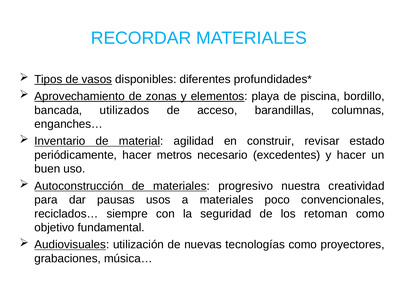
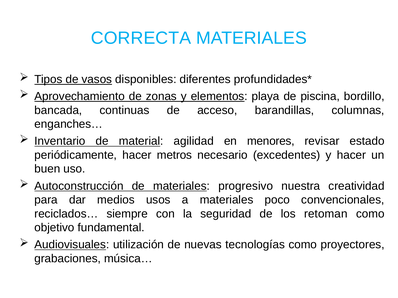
RECORDAR: RECORDAR -> CORRECTA (141, 38)
utilizados: utilizados -> continuas (125, 110)
construir: construir -> menores (271, 141)
pausas: pausas -> medios (116, 200)
